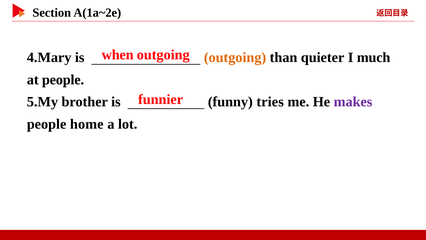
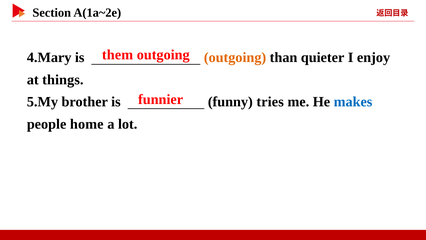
when: when -> them (118, 55)
much: much -> enjoy (374, 58)
at people: people -> things (63, 80)
makes colour: purple -> blue (353, 102)
